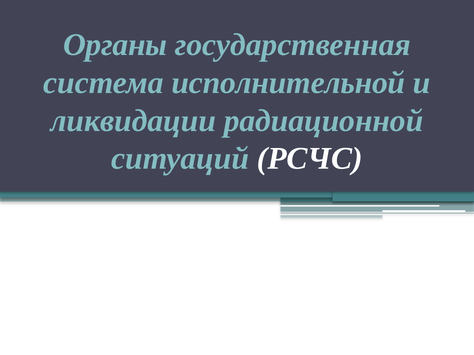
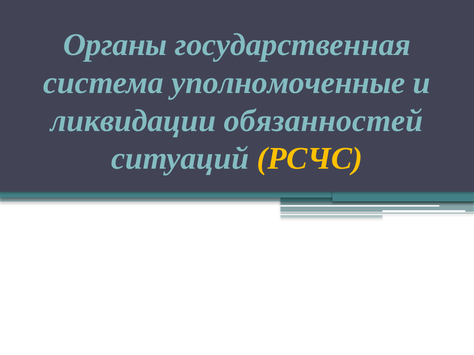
исполнительной: исполнительной -> уполномоченные (288, 83)
радиационной: радиационной -> обязанностей (323, 121)
РСЧС colour: white -> yellow (310, 159)
